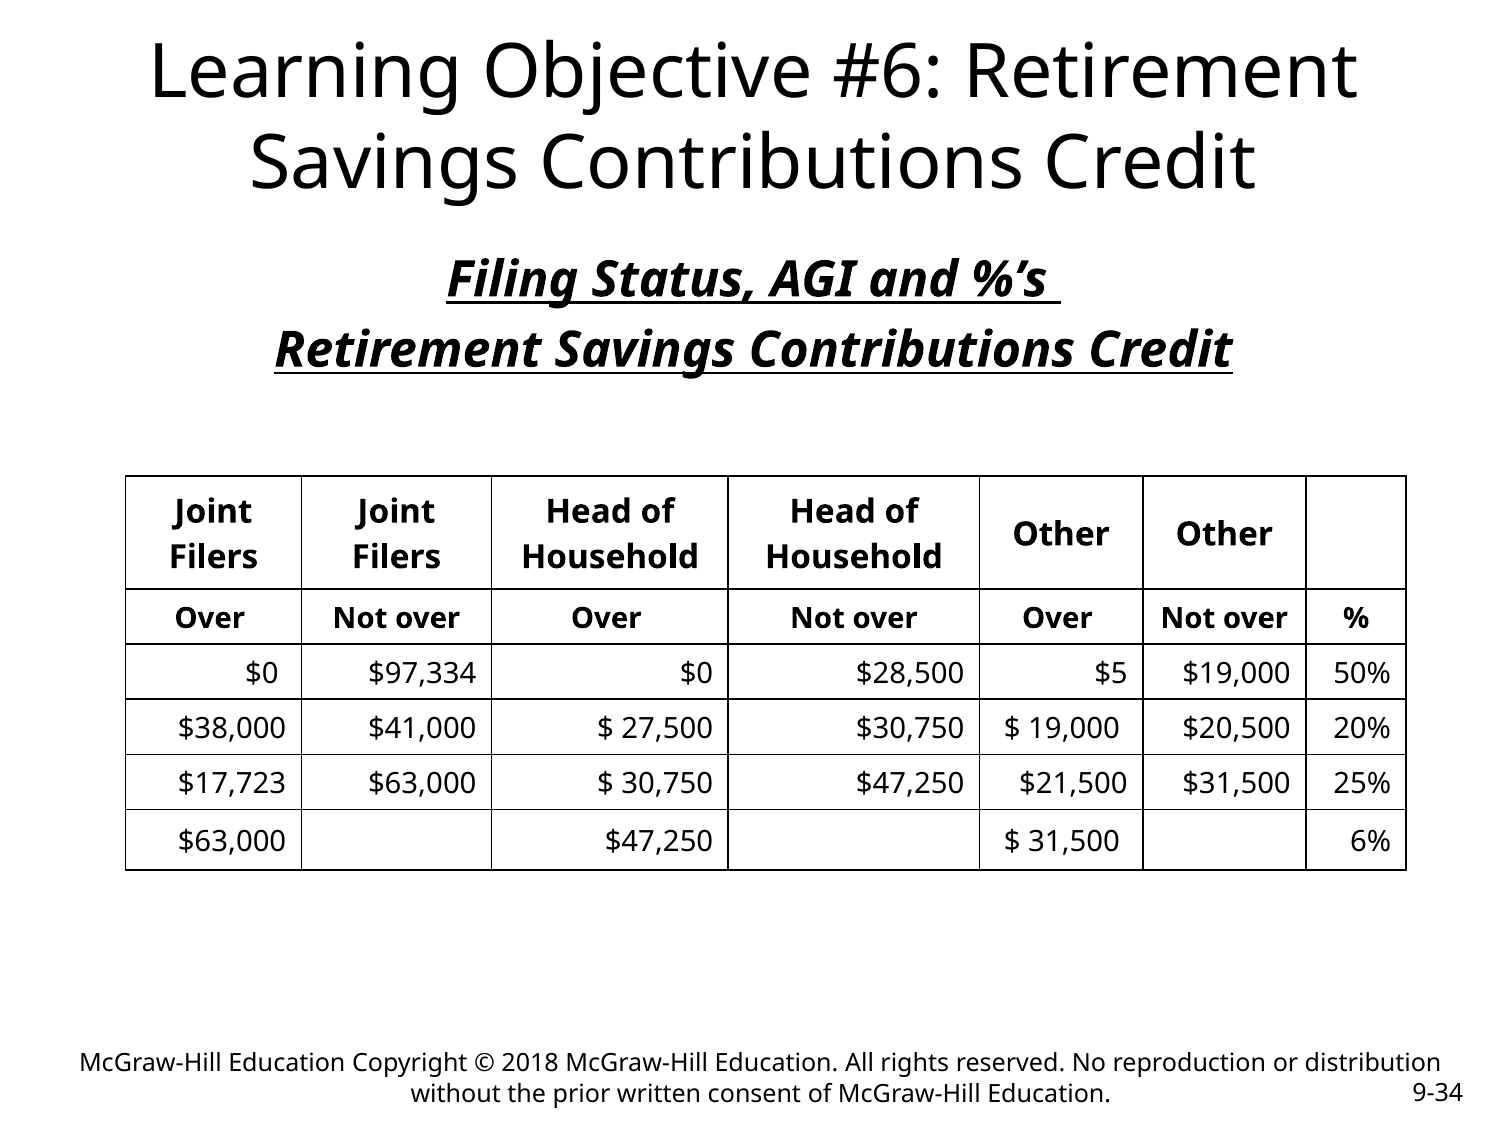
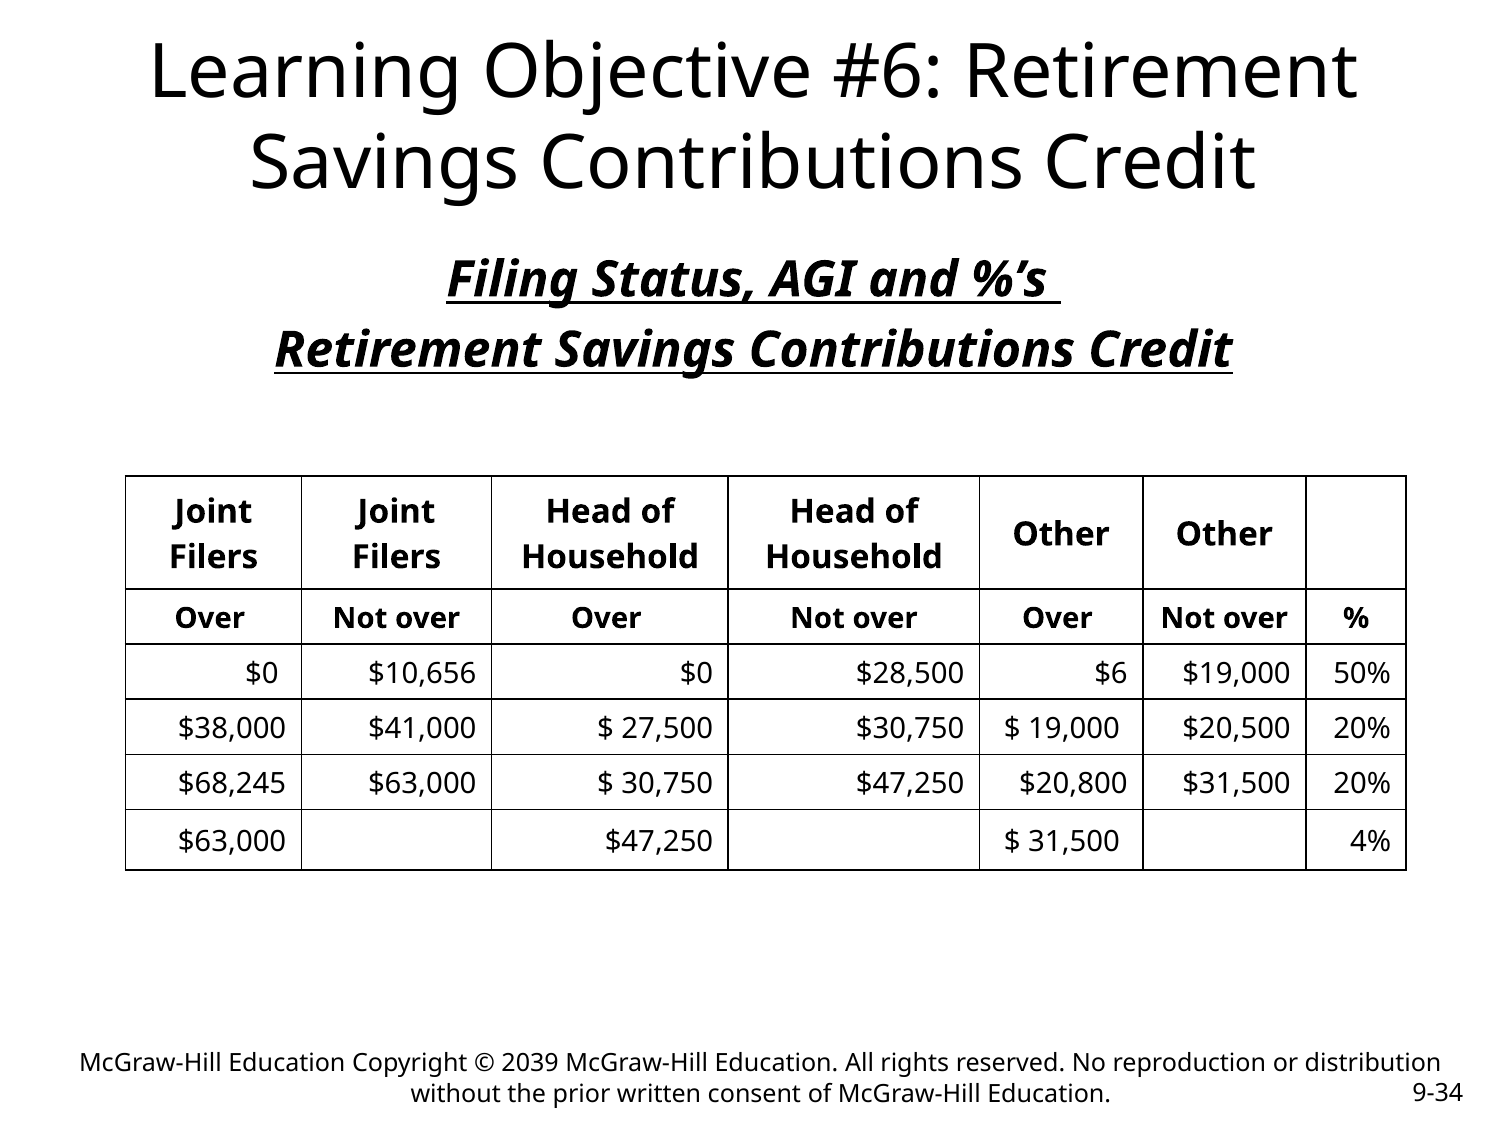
$97,334: $97,334 -> $10,656 (422, 674)
$5: $5 -> $6 (1111, 674)
$17,723: $17,723 -> $68,245 (232, 784)
$21,500: $21,500 -> $20,800 (1073, 784)
$31,500 25%: 25% -> 20% (1362, 784)
6%: 6% -> 4% (1371, 842)
2018: 2018 -> 2039 (530, 1064)
